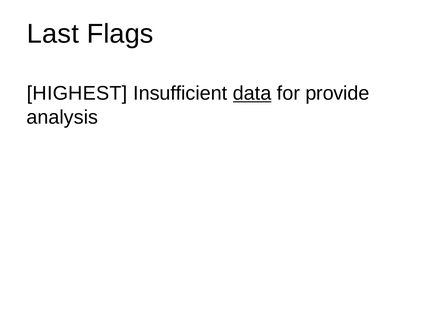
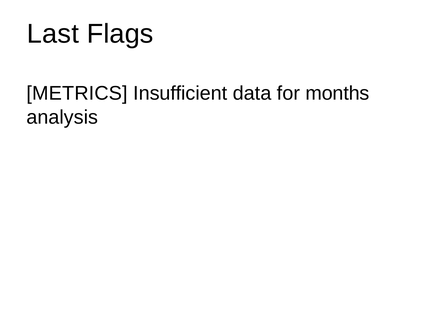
HIGHEST: HIGHEST -> METRICS (77, 93)
data underline: present -> none (252, 93)
provide: provide -> months (337, 93)
